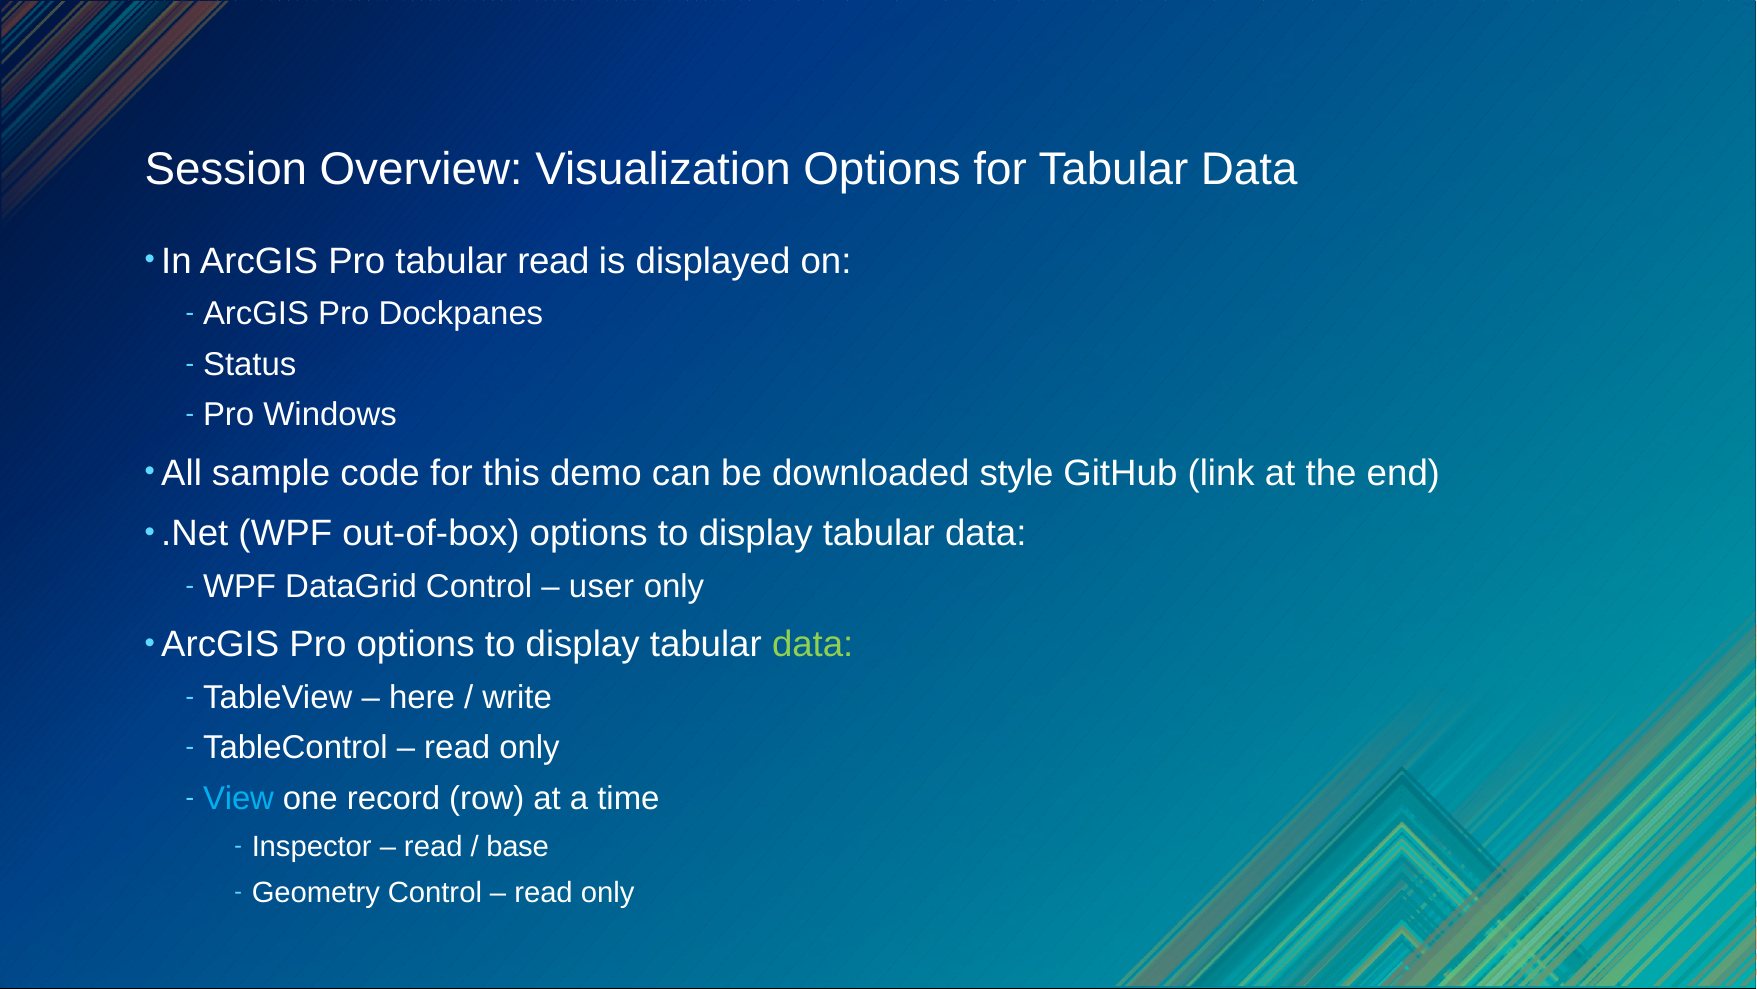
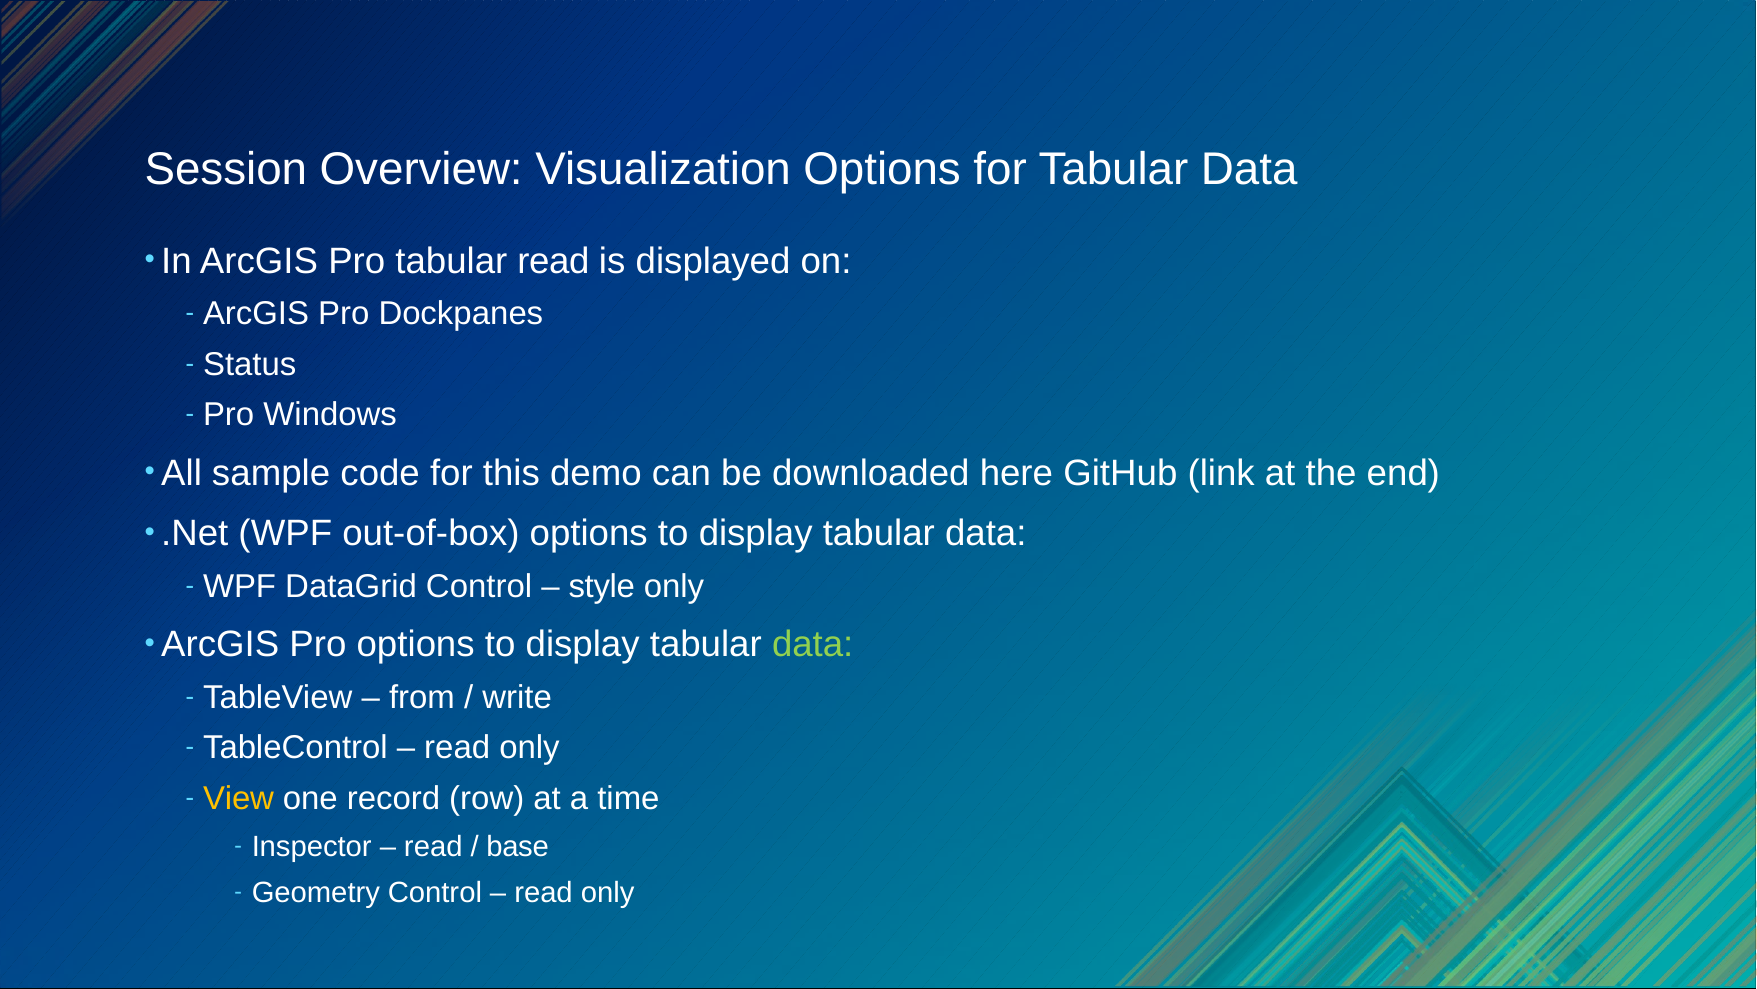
style: style -> here (1016, 473)
user: user -> style (602, 586)
here: here -> from (422, 697)
View colour: light blue -> yellow (239, 798)
